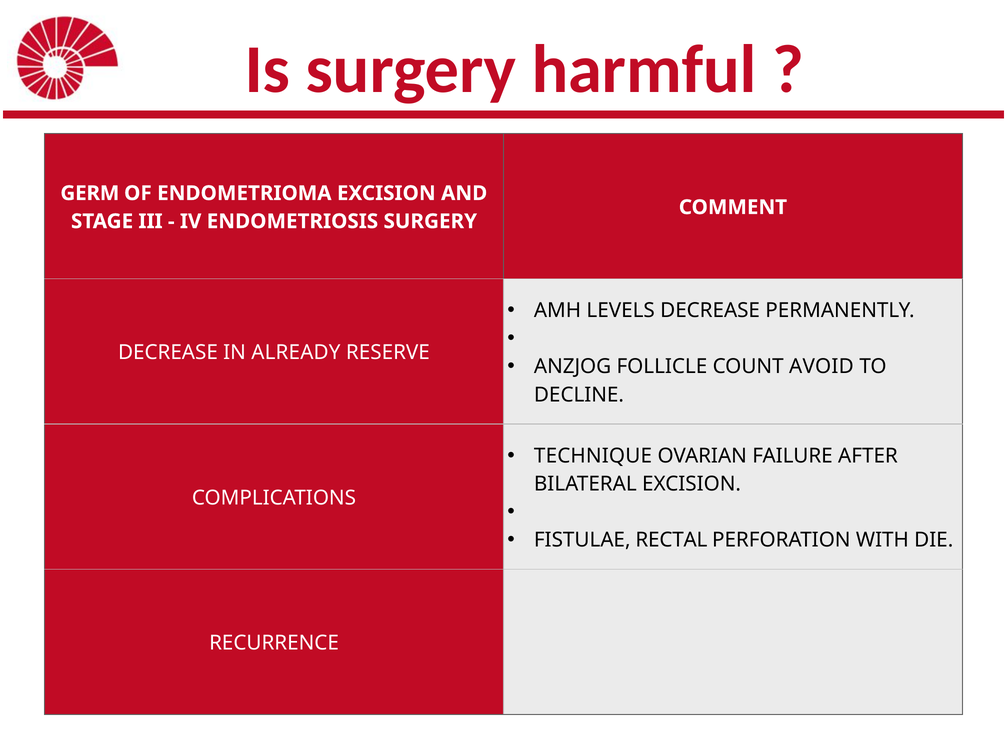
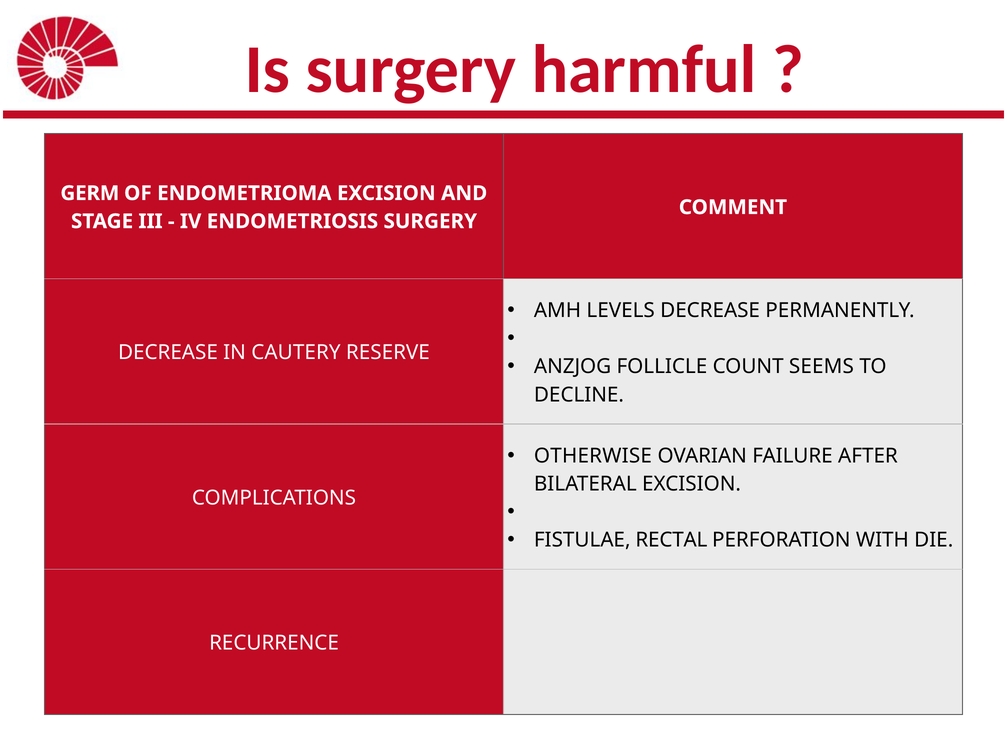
ALREADY: ALREADY -> CAUTERY (296, 353)
AVOID: AVOID -> SEEMS (821, 367)
TECHNIQUE: TECHNIQUE -> OTHERWISE (593, 456)
